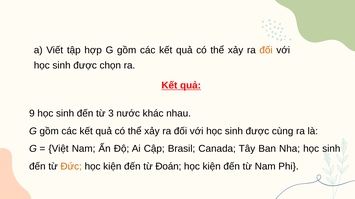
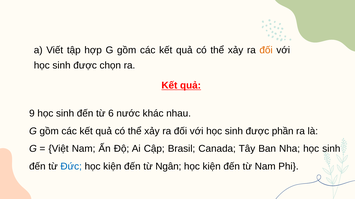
3: 3 -> 6 (111, 114)
cùng: cùng -> phần (283, 132)
Đức colour: orange -> blue (71, 167)
Đoán: Đoán -> Ngân (168, 167)
